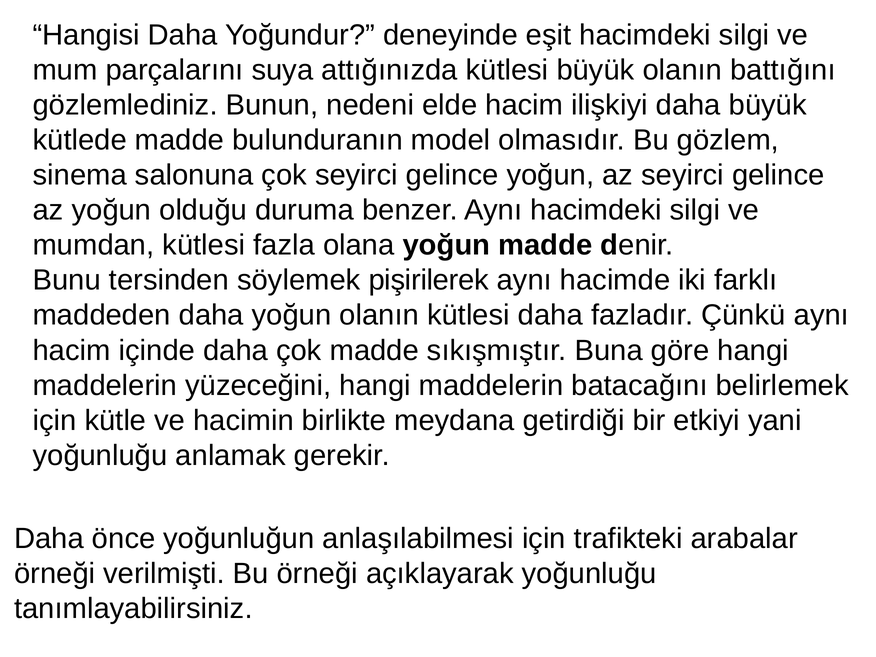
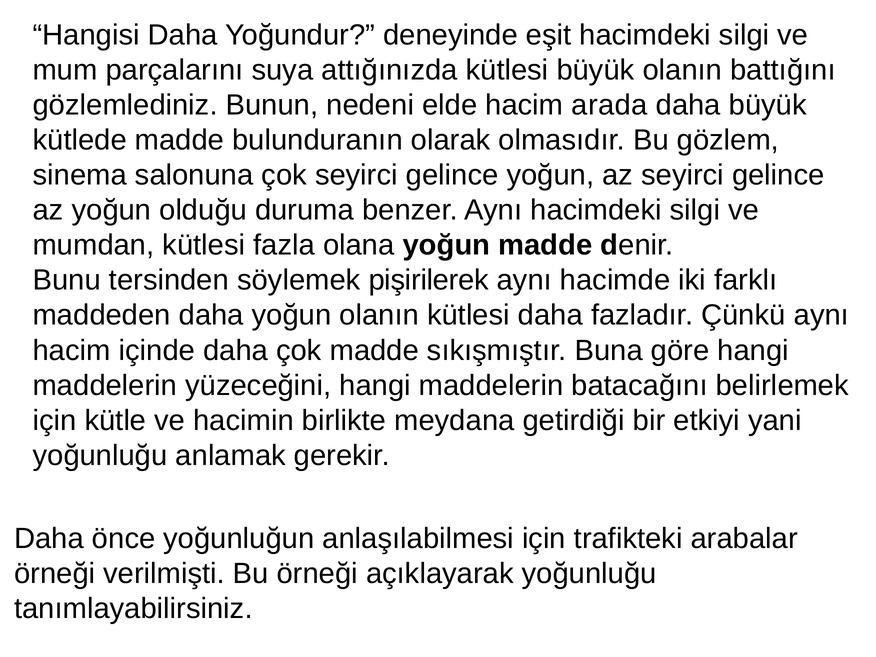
ilişkiyi: ilişkiyi -> arada (609, 105)
model: model -> olarak (451, 140)
